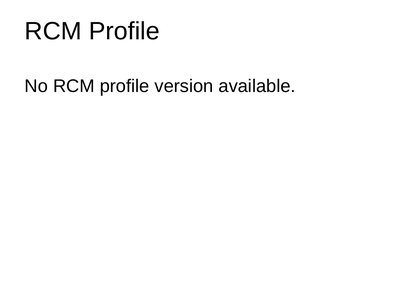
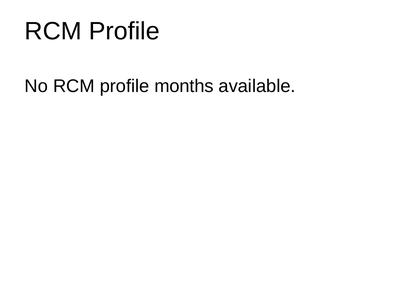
version: version -> months (184, 86)
